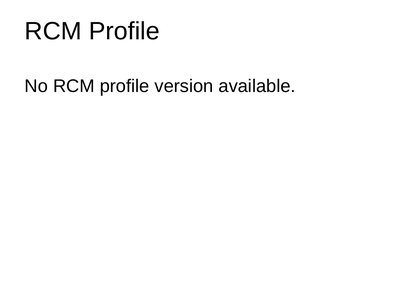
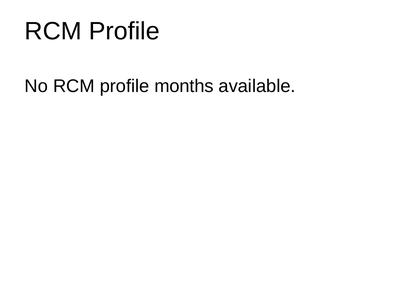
version: version -> months (184, 86)
